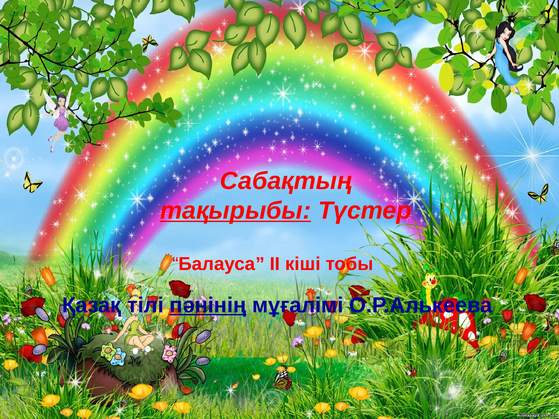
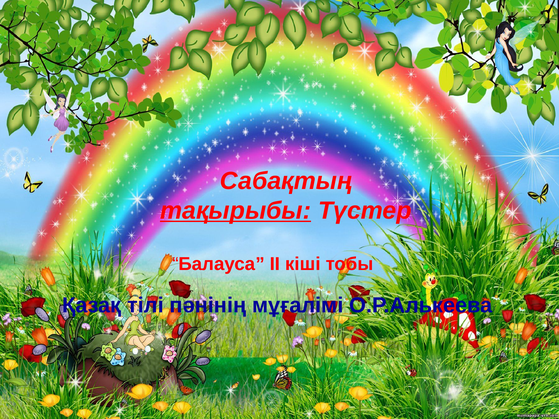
пәнінің underline: present -> none (208, 306)
